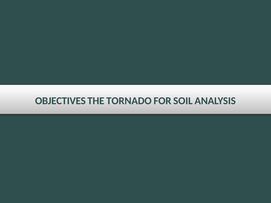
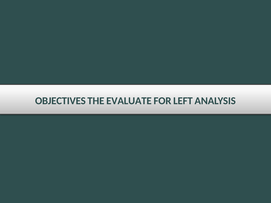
TORNADO: TORNADO -> EVALUATE (129, 101)
SOIL: SOIL -> LEFT (183, 101)
